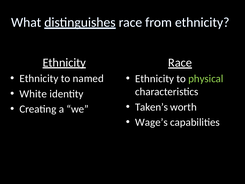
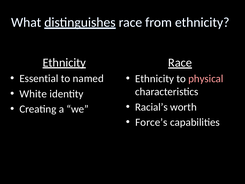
Ethnicity: Ethnicity -> Essential (39, 78)
physical colour: light green -> pink (206, 79)
Taken’s: Taken’s -> Racial’s (151, 107)
Wage’s: Wage’s -> Force’s (151, 122)
